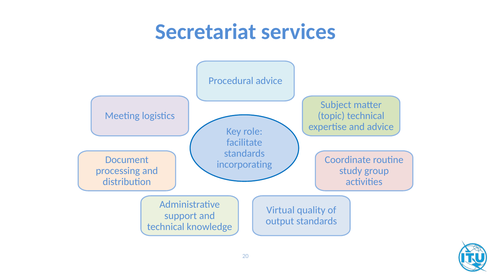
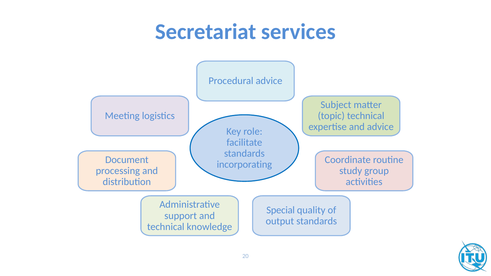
Virtual: Virtual -> Special (281, 210)
